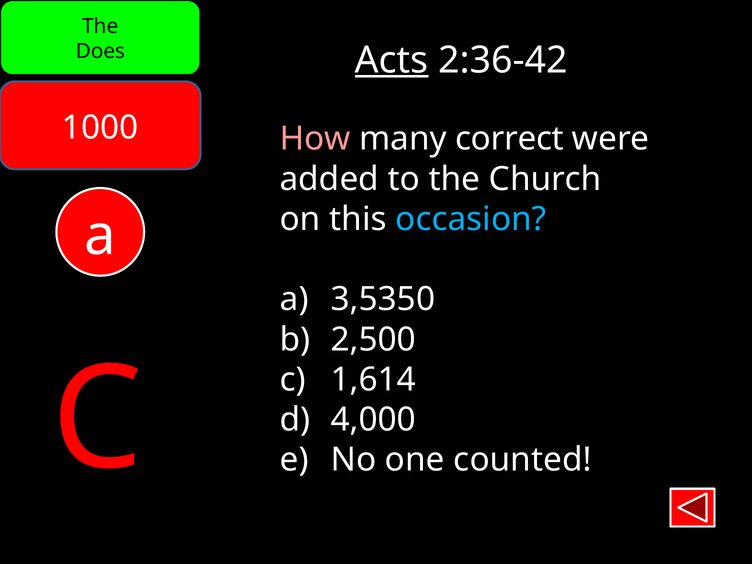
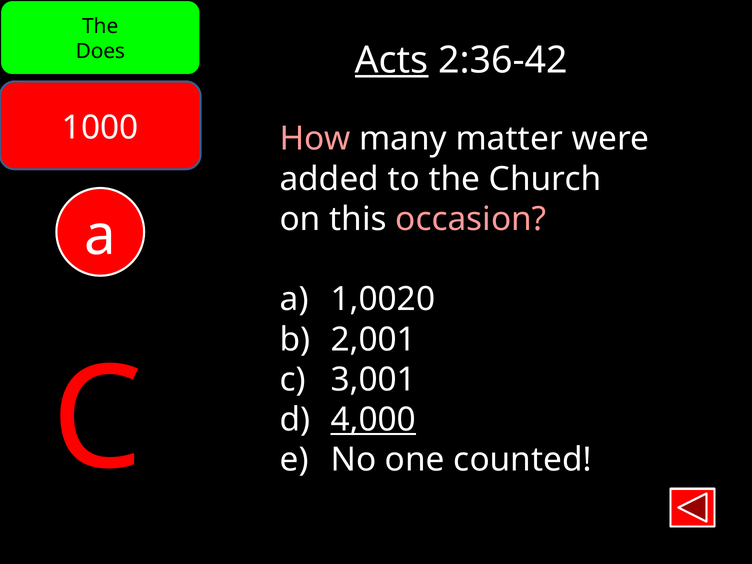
correct: correct -> matter (509, 139)
occasion colour: light blue -> pink (471, 219)
3,5350: 3,5350 -> 1,0020 (383, 299)
2,500: 2,500 -> 2,001 (373, 339)
1,614: 1,614 -> 3,001 (373, 380)
4,000 underline: none -> present (373, 420)
